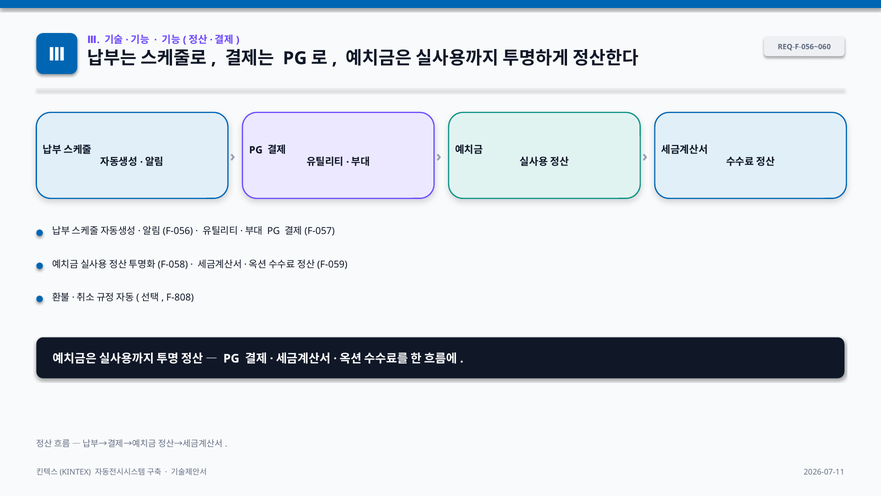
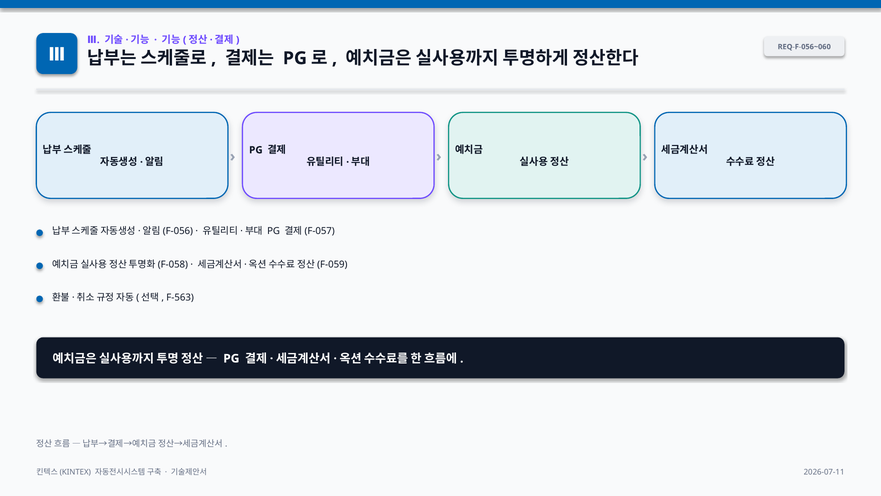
F-808: F-808 -> F-563 (180, 297)
